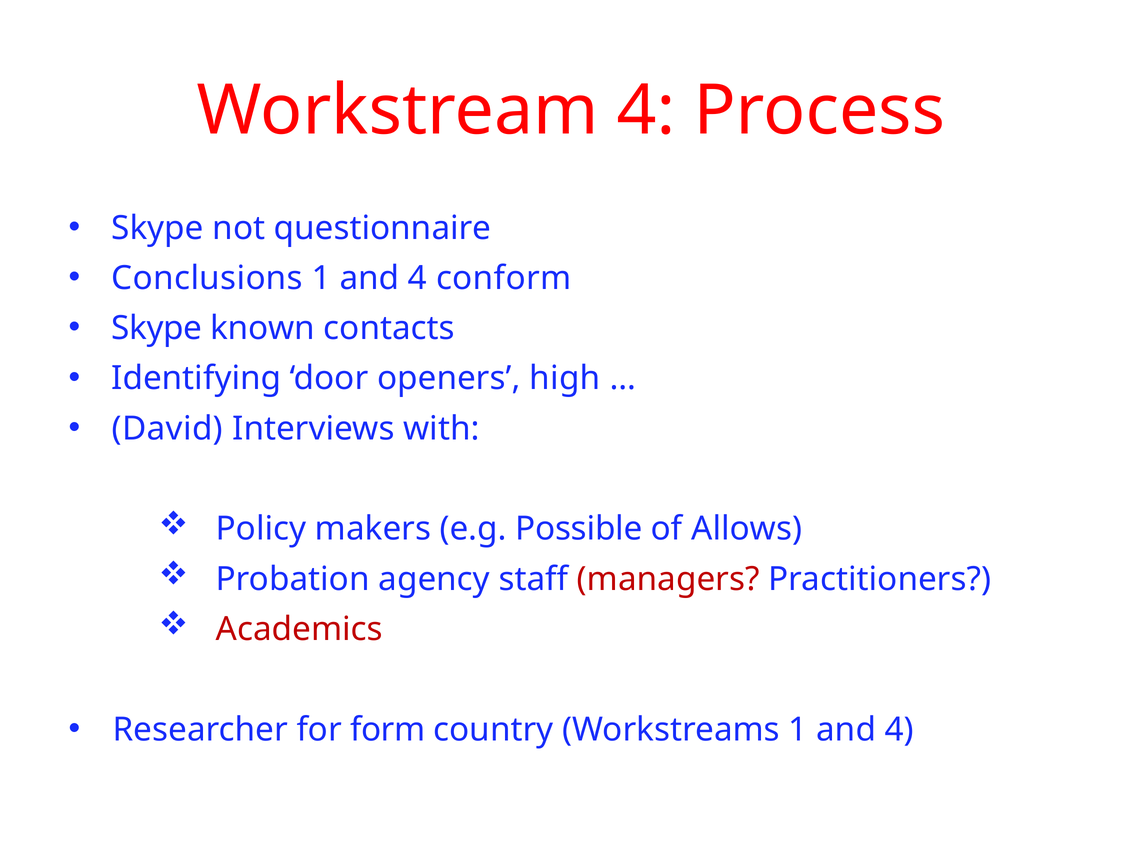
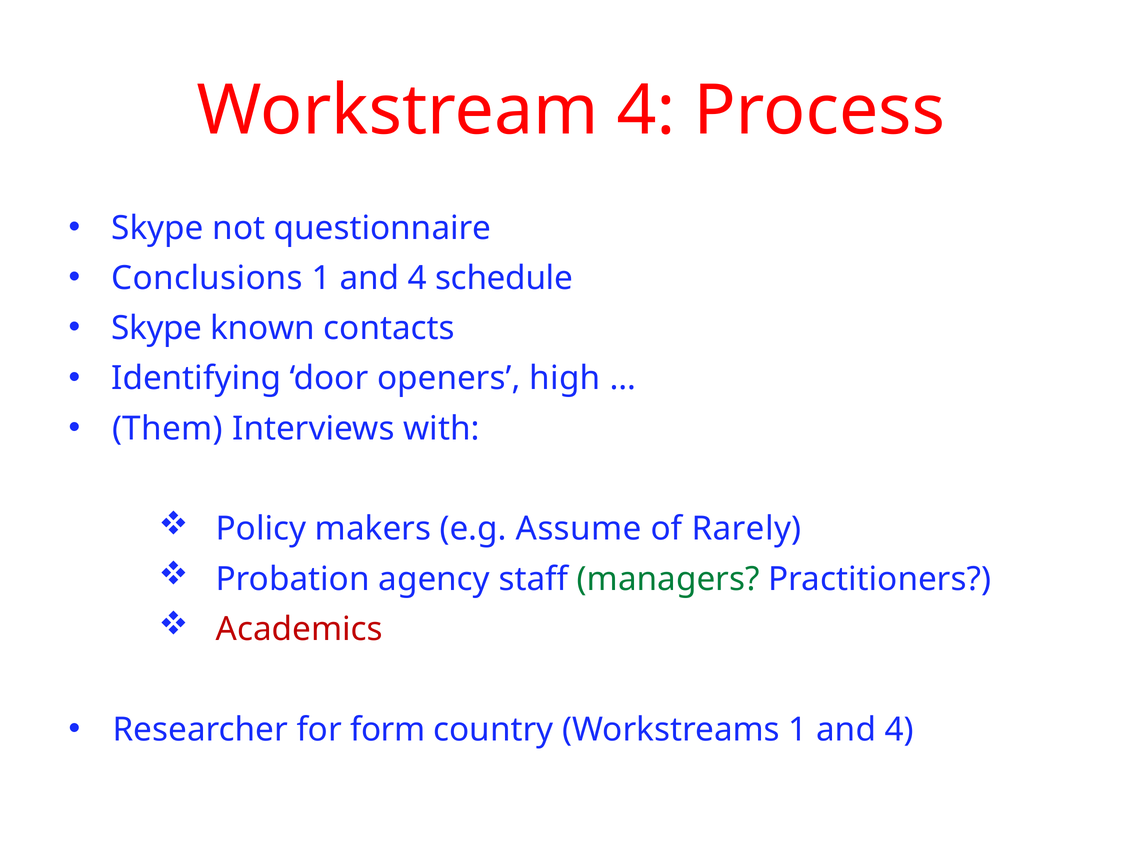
conform: conform -> schedule (504, 278)
David: David -> Them (167, 429)
Possible: Possible -> Assume (579, 529)
Allows: Allows -> Rarely (747, 529)
managers colour: red -> green (668, 579)
